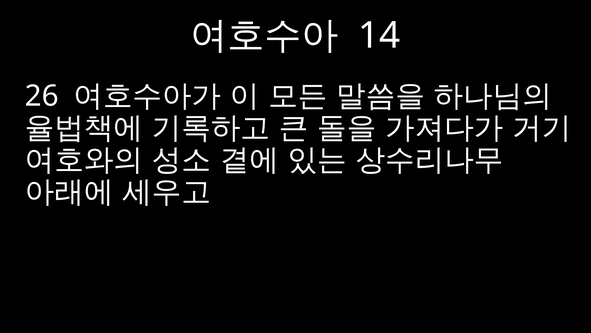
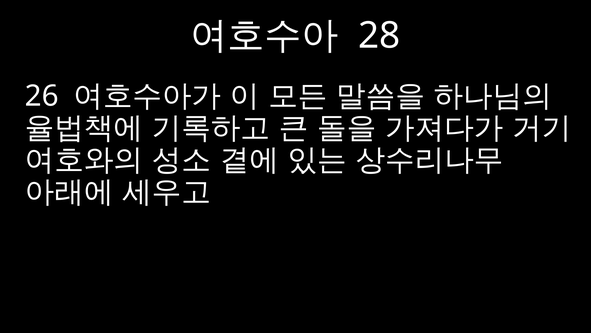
14: 14 -> 28 (379, 36)
